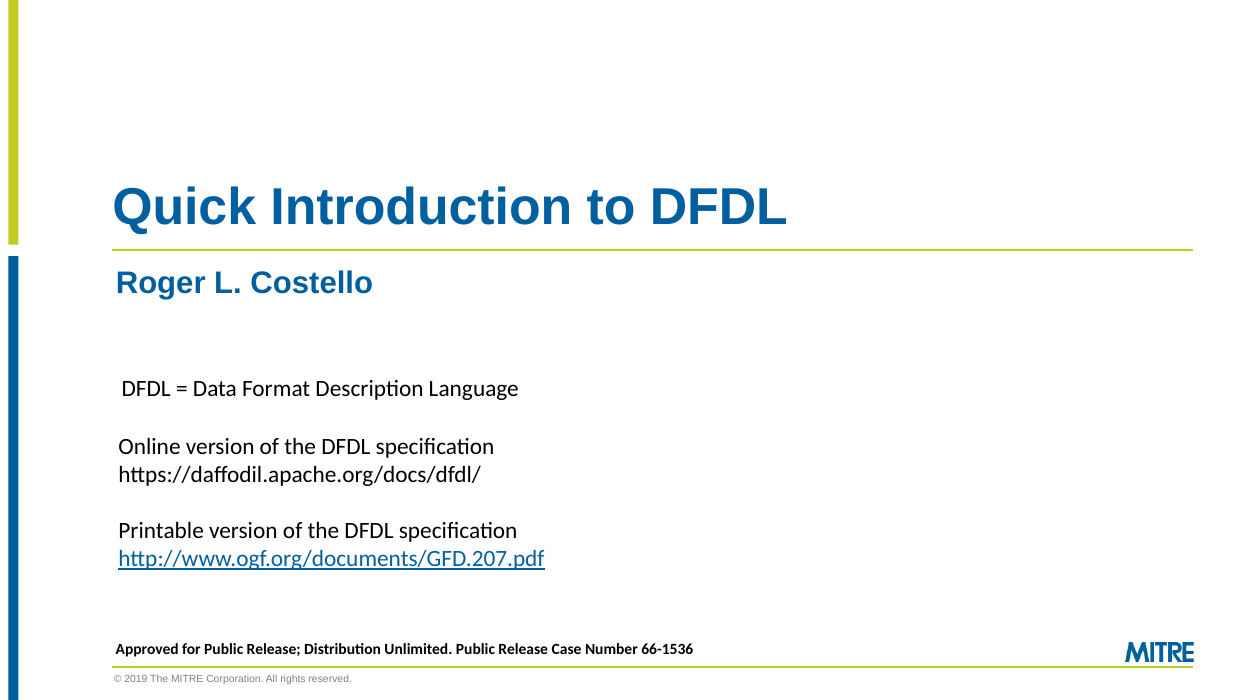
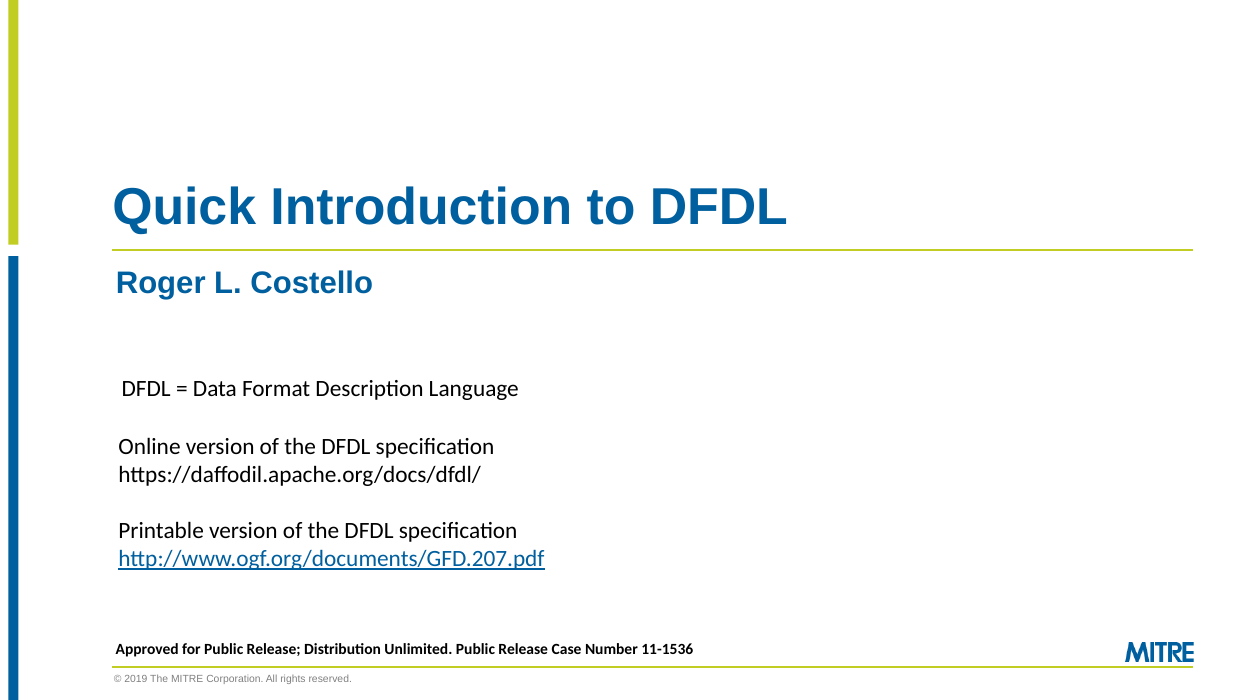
66-1536: 66-1536 -> 11-1536 (667, 649)
